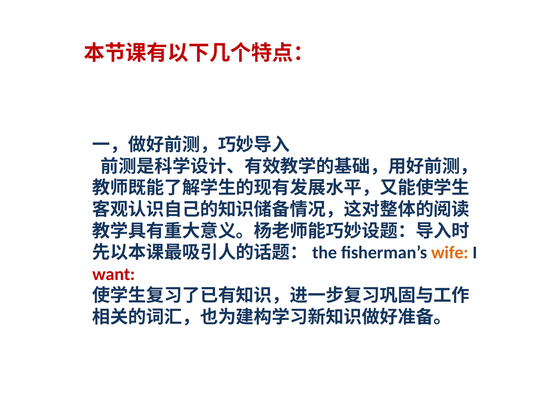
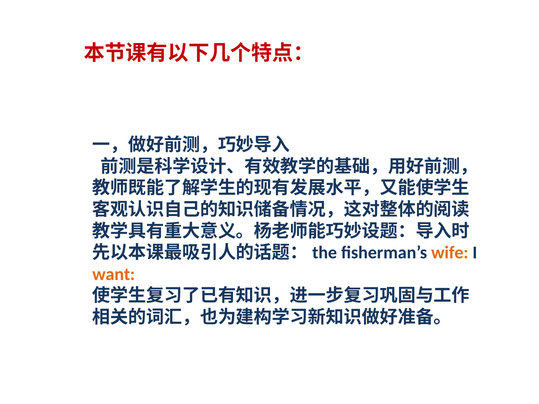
want colour: red -> orange (114, 274)
